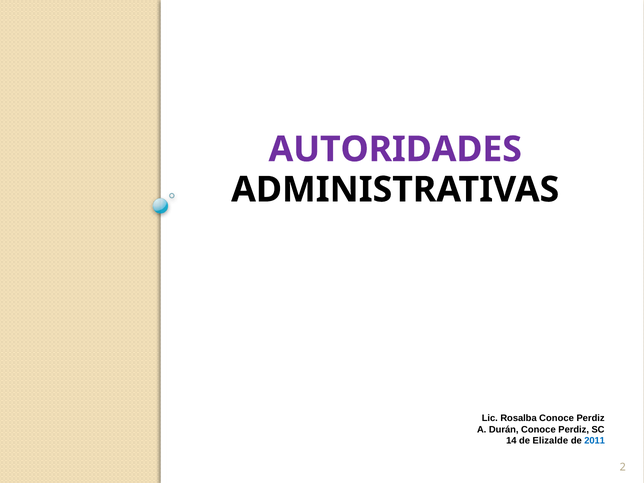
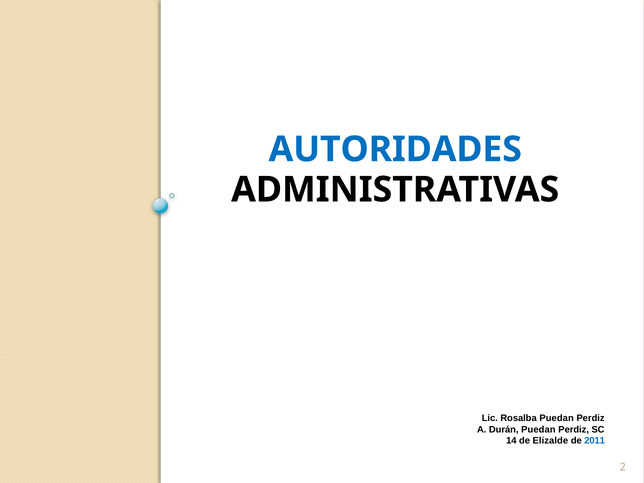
AUTORIDADES colour: purple -> blue (395, 149)
Rosalba Conoce: Conoce -> Puedan (557, 418)
Durán Conoce: Conoce -> Puedan (538, 430)
